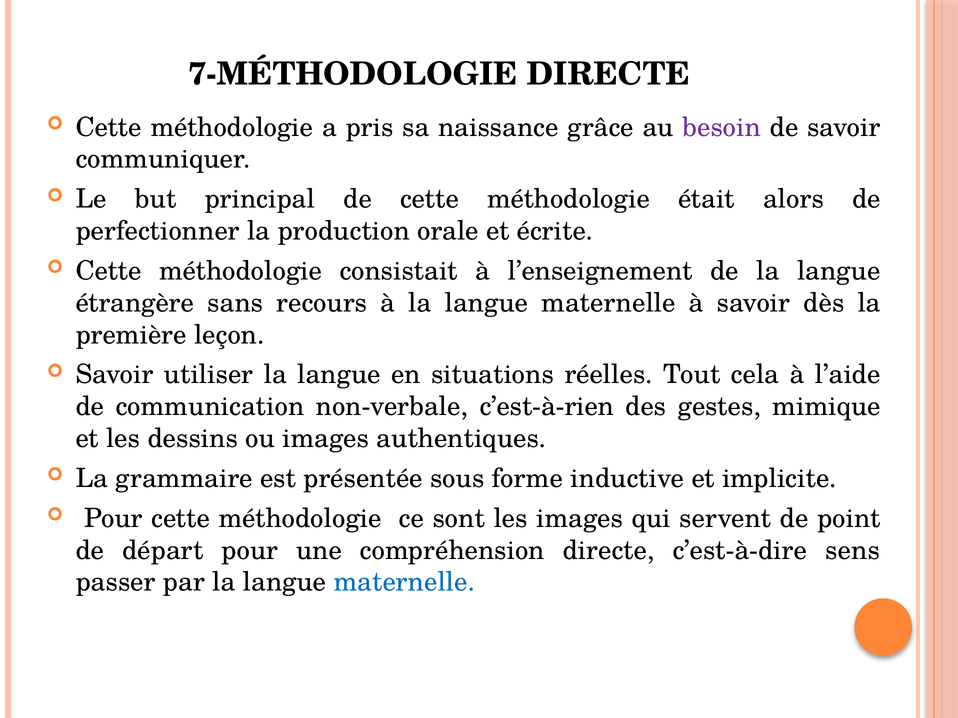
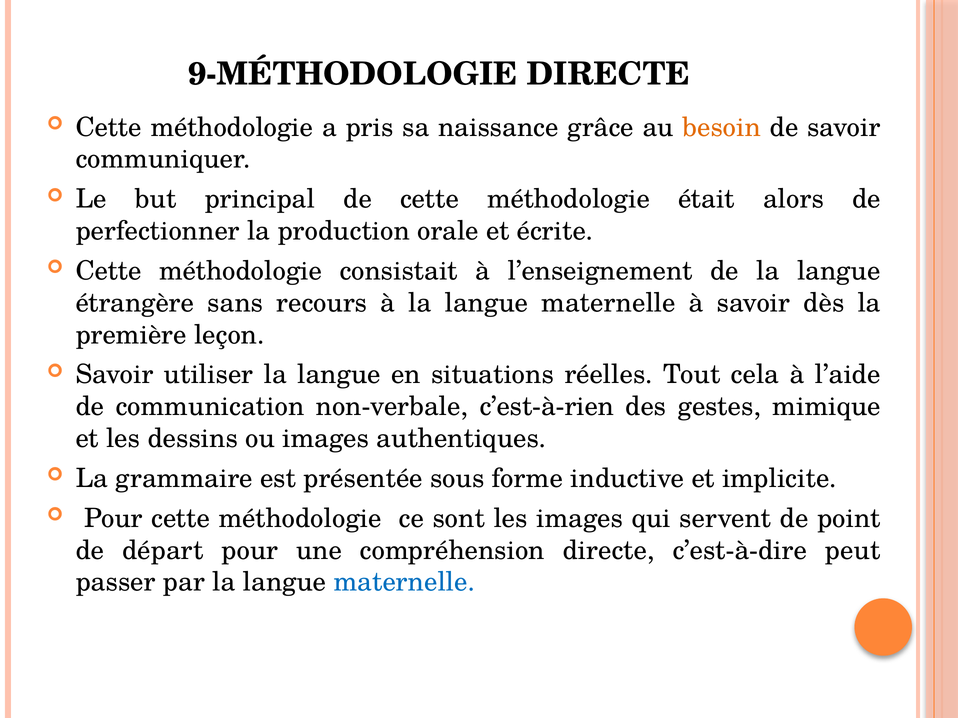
7-MÉTHODOLOGIE: 7-MÉTHODOLOGIE -> 9-MÉTHODOLOGIE (353, 74)
besoin colour: purple -> orange (722, 127)
sens: sens -> peut (853, 551)
